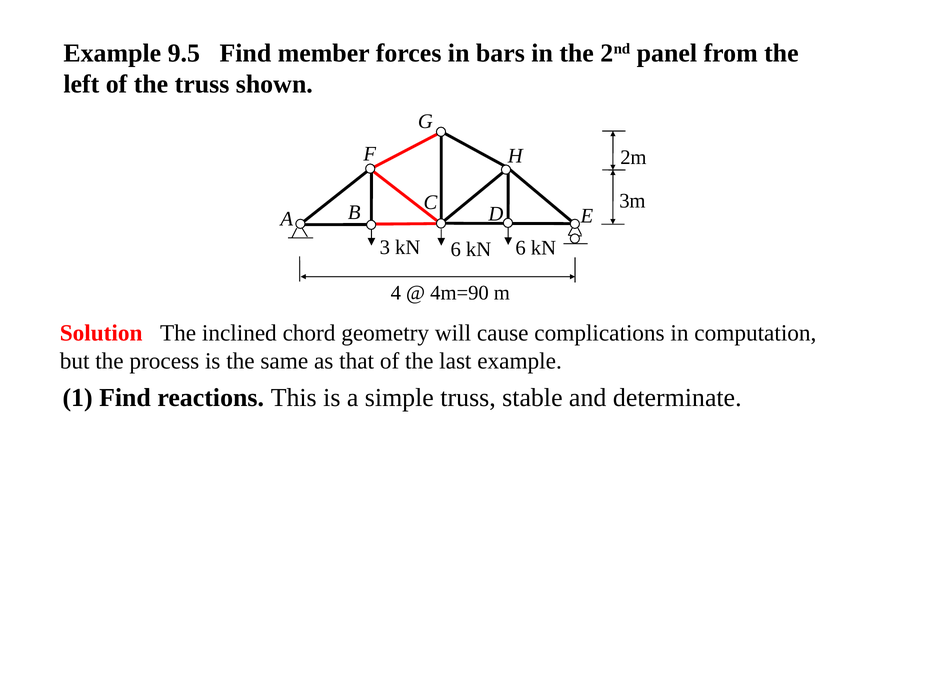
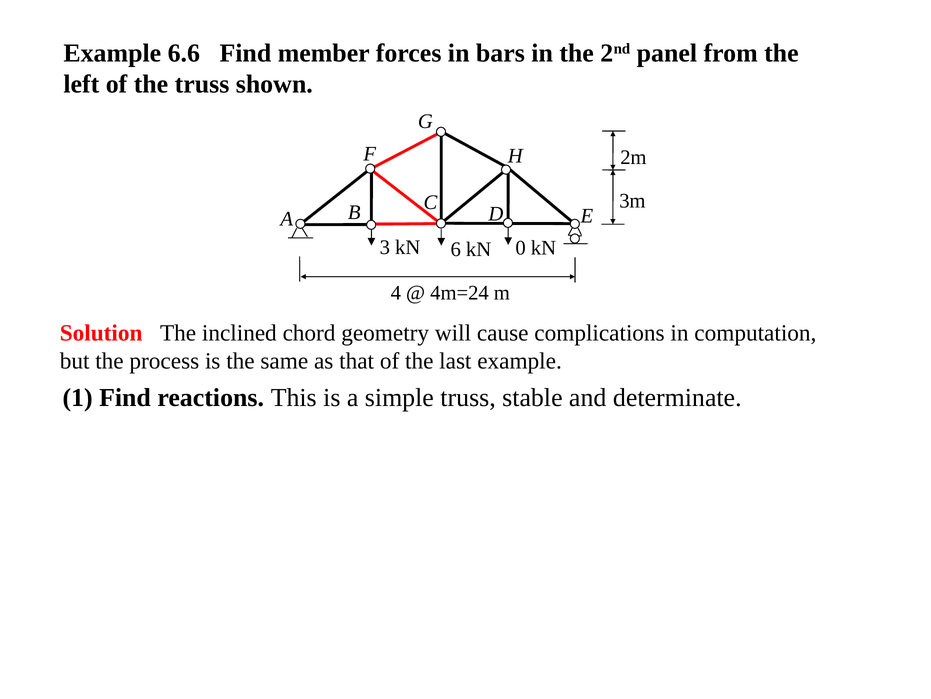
9.5: 9.5 -> 6.6 (184, 53)
6 kN 6: 6 -> 0 (521, 248)
4m=90: 4m=90 -> 4m=24 (459, 292)
